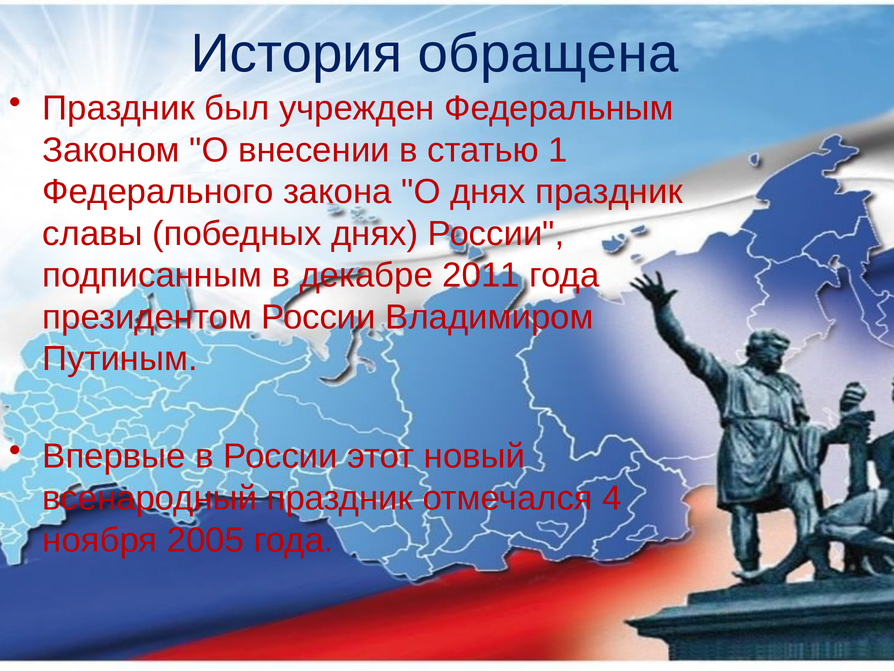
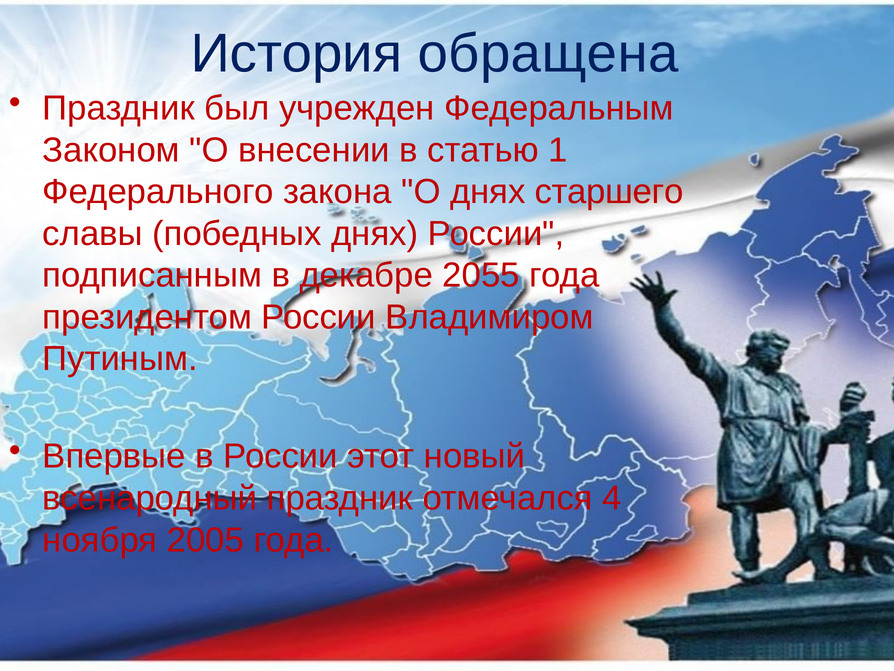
днях праздник: праздник -> старшего (609, 192)
2011: 2011 -> 2055 (481, 275)
